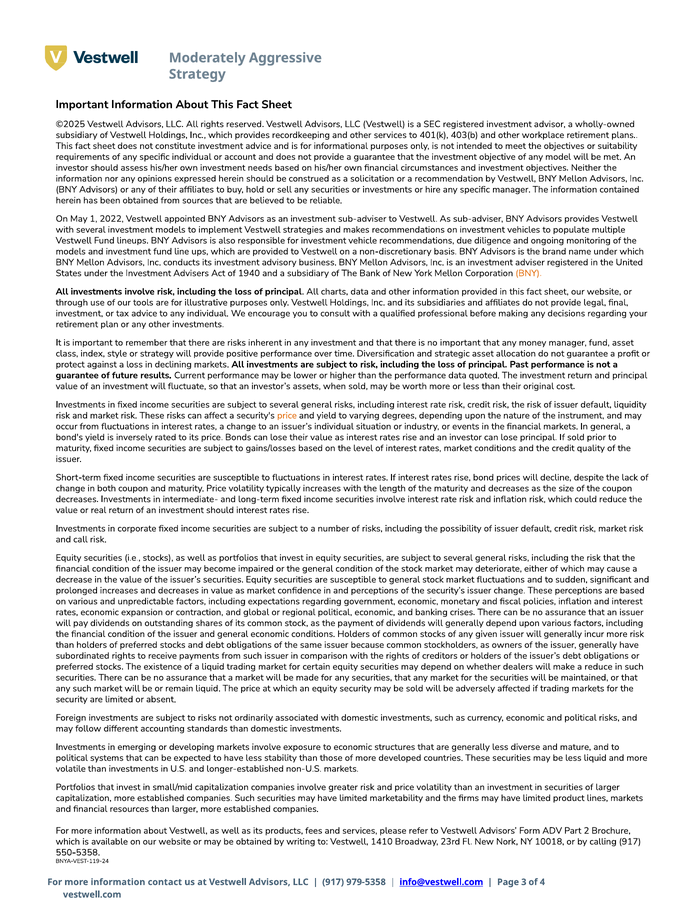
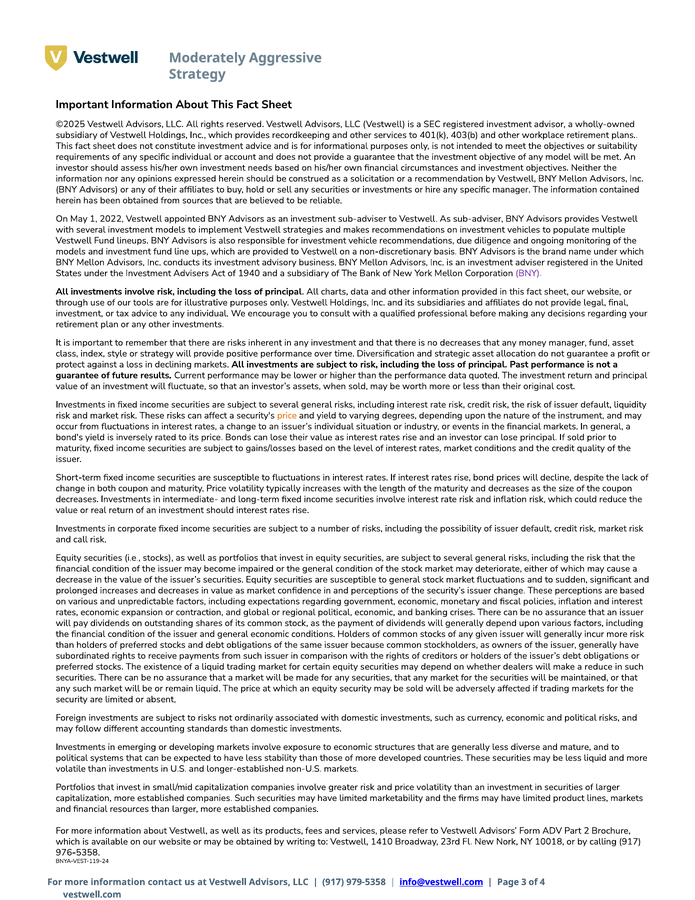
BNY colour: orange -> purple (529, 273)
no important: important -> decreases (460, 342)
550-5358: 550-5358 -> 976-5358 (78, 852)
